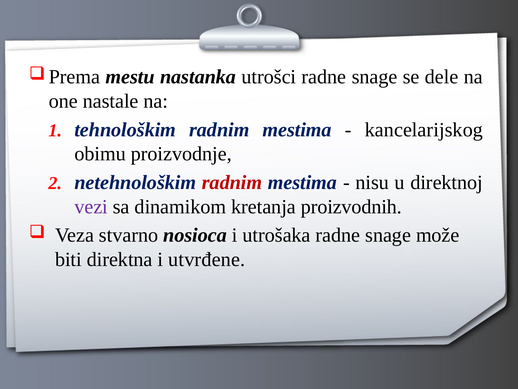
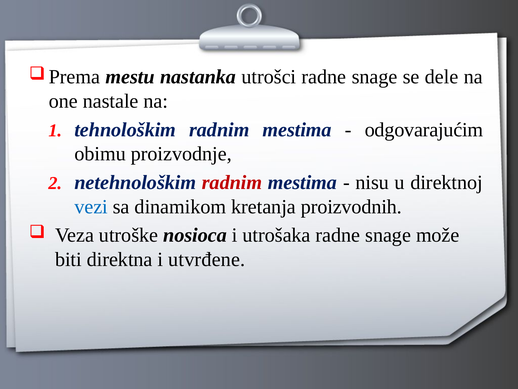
kancelarijskog: kancelarijskog -> odgovarajućim (424, 130)
vezi colour: purple -> blue (91, 206)
stvarno: stvarno -> utroške (129, 235)
